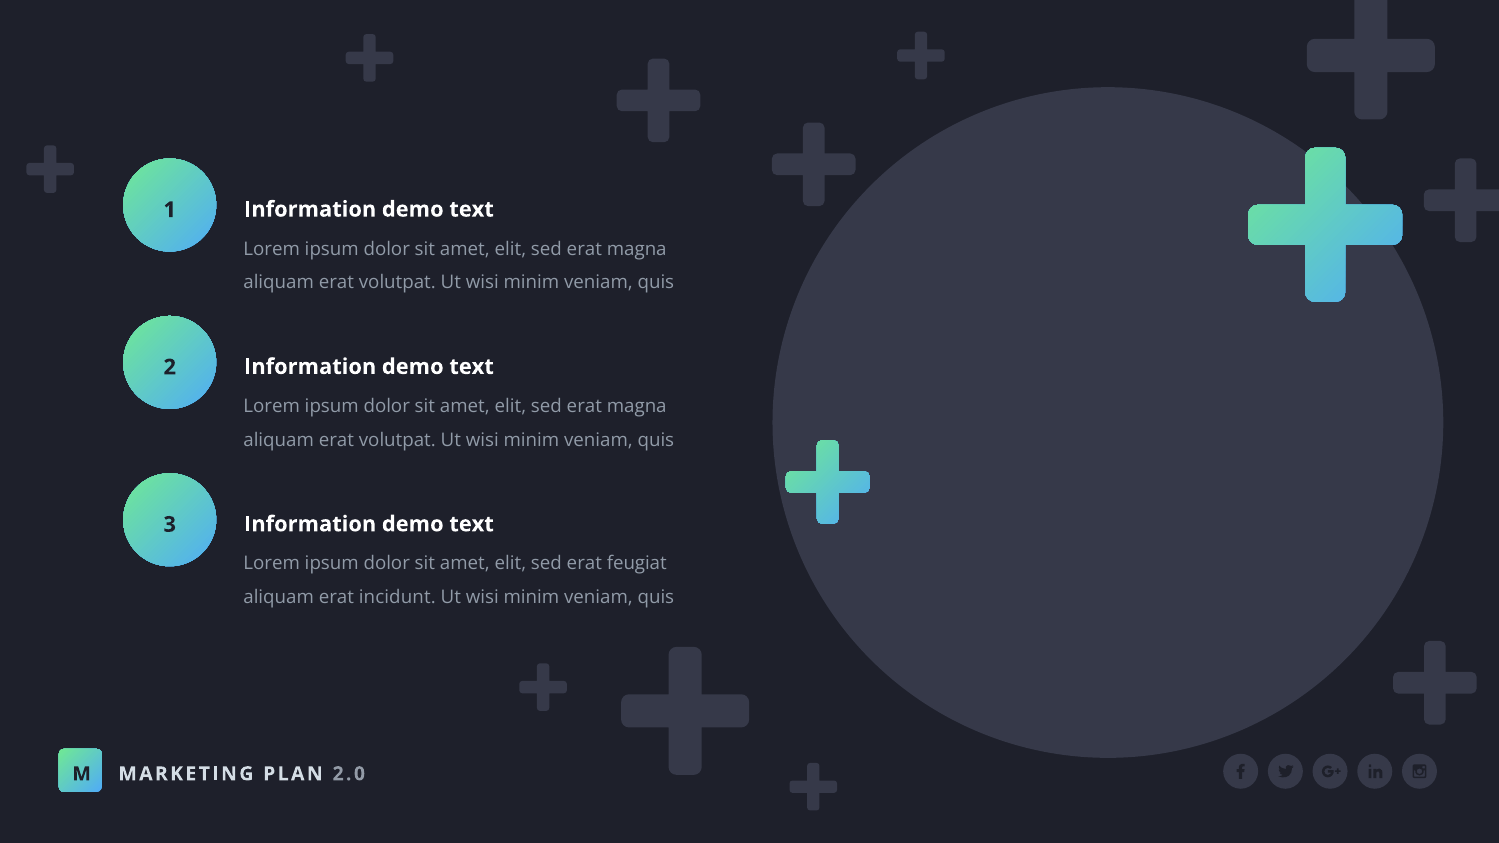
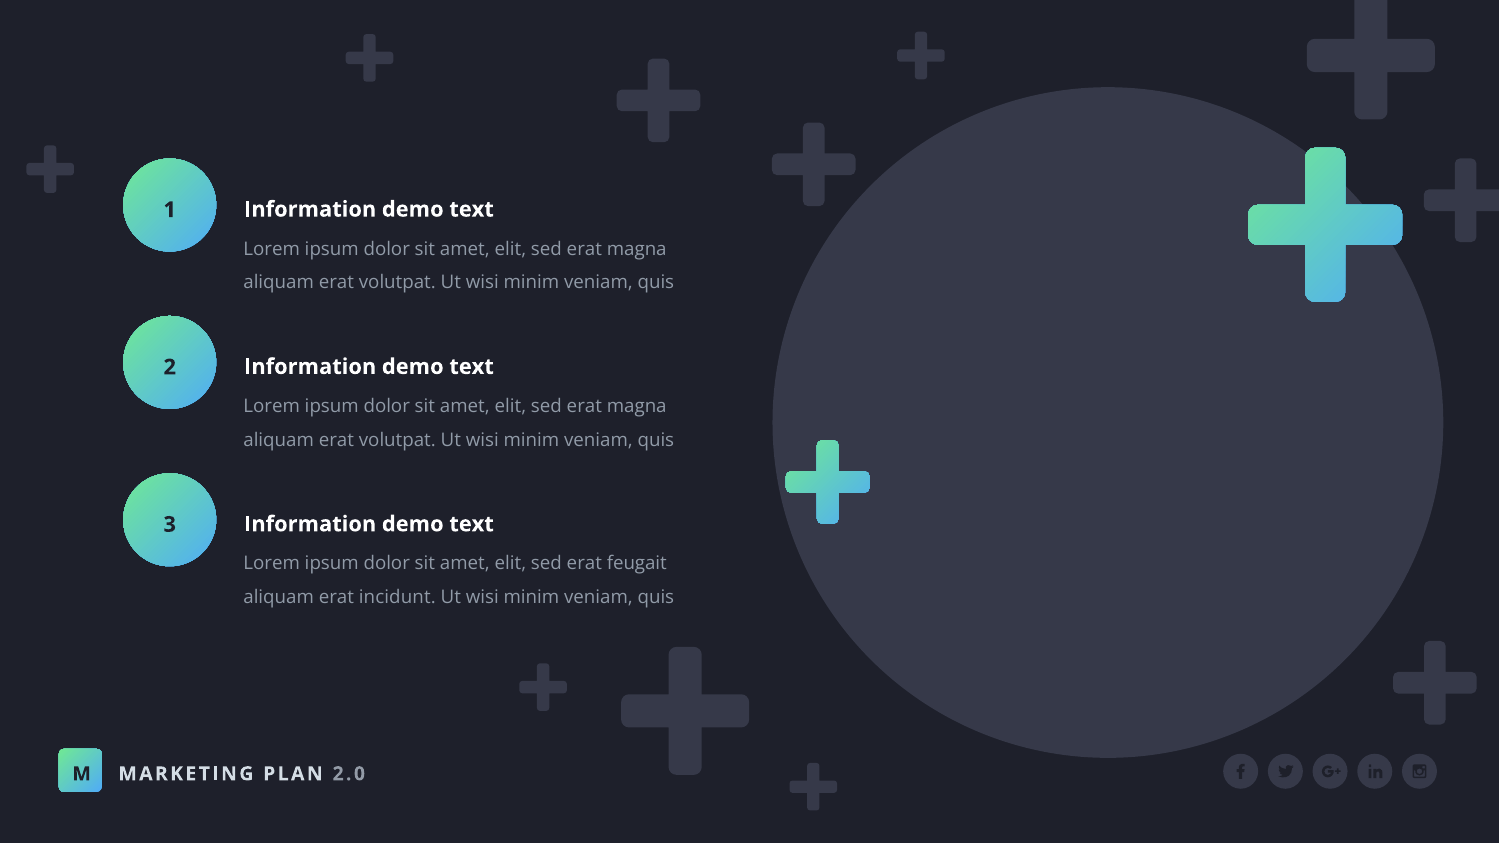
feugiat: feugiat -> feugait (637, 564)
